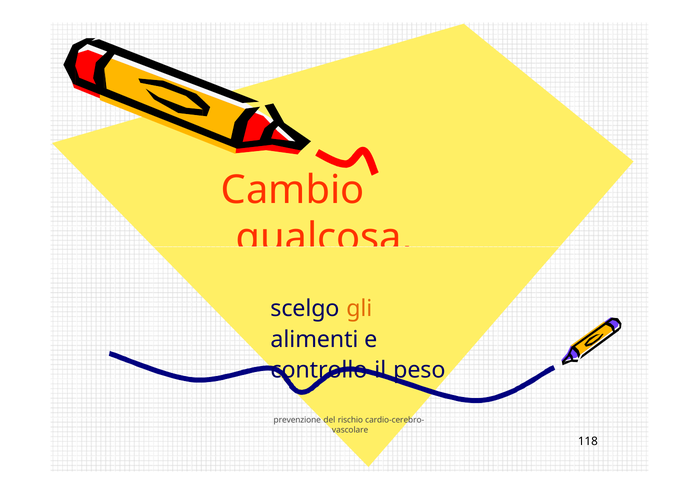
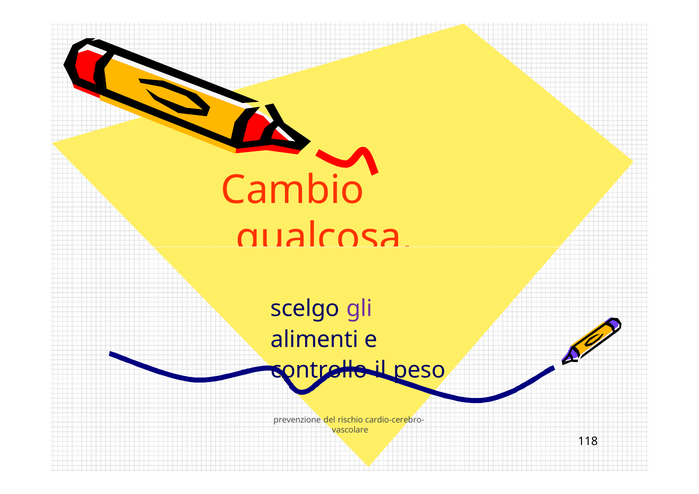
gli colour: orange -> purple (359, 309)
